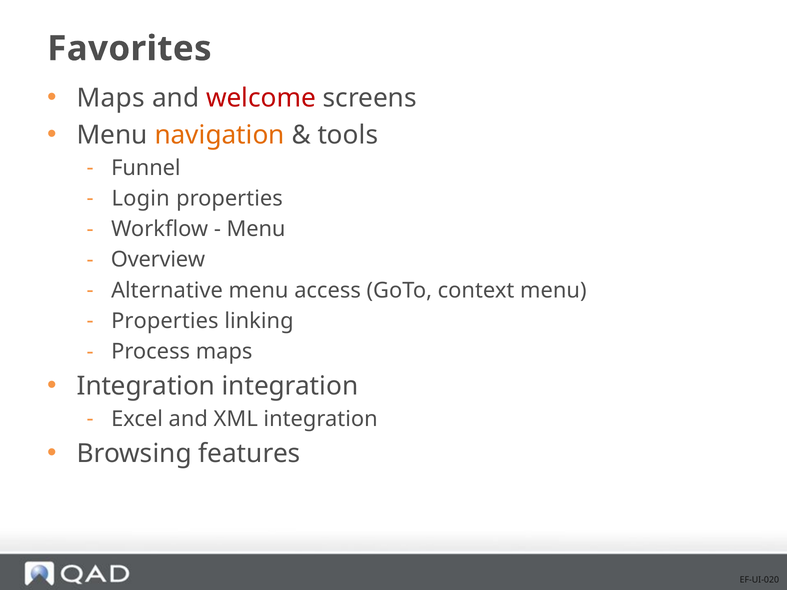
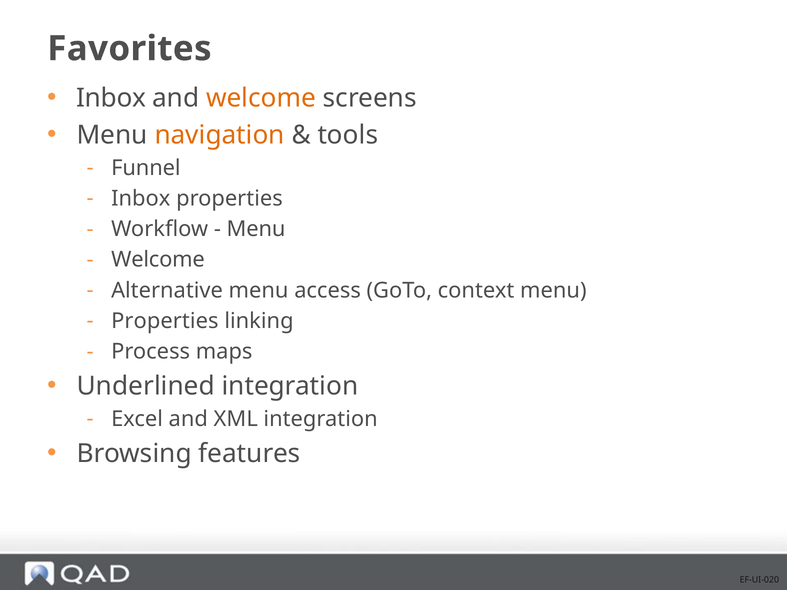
Maps: Maps -> Inbox (111, 98)
welcome colour: red -> orange (261, 98)
Login: Login -> Inbox (141, 199)
Overview: Overview -> Welcome (158, 260)
Integration: Integration -> Underlined (146, 386)
